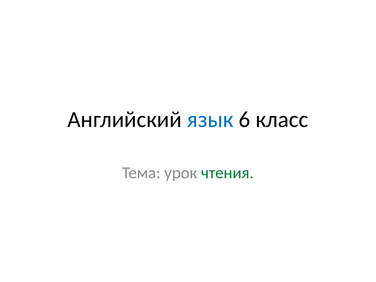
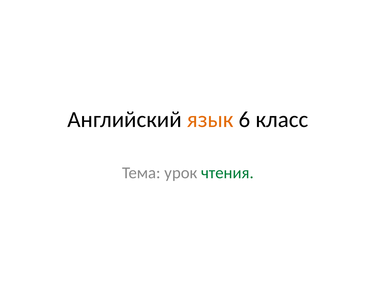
язык colour: blue -> orange (210, 119)
